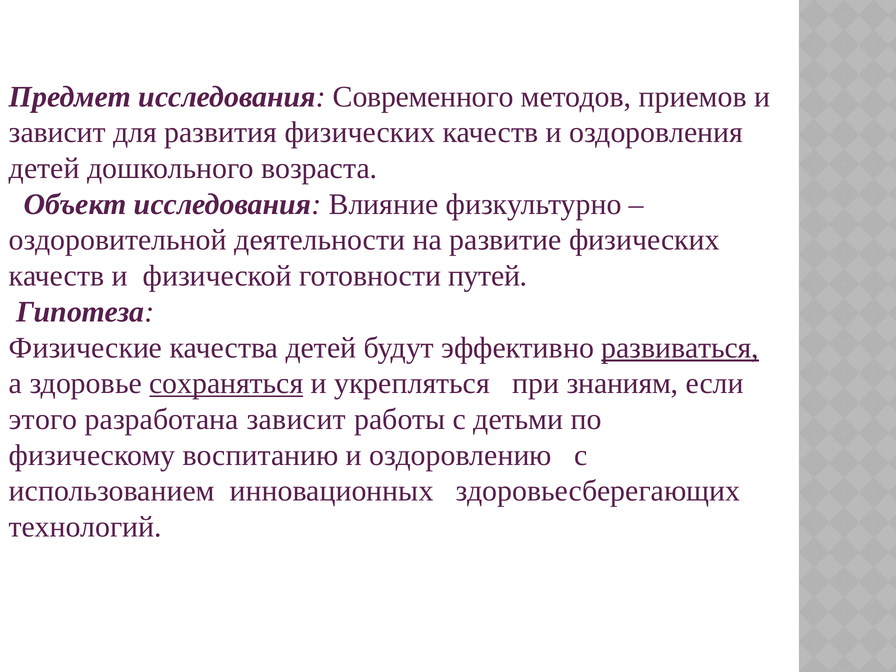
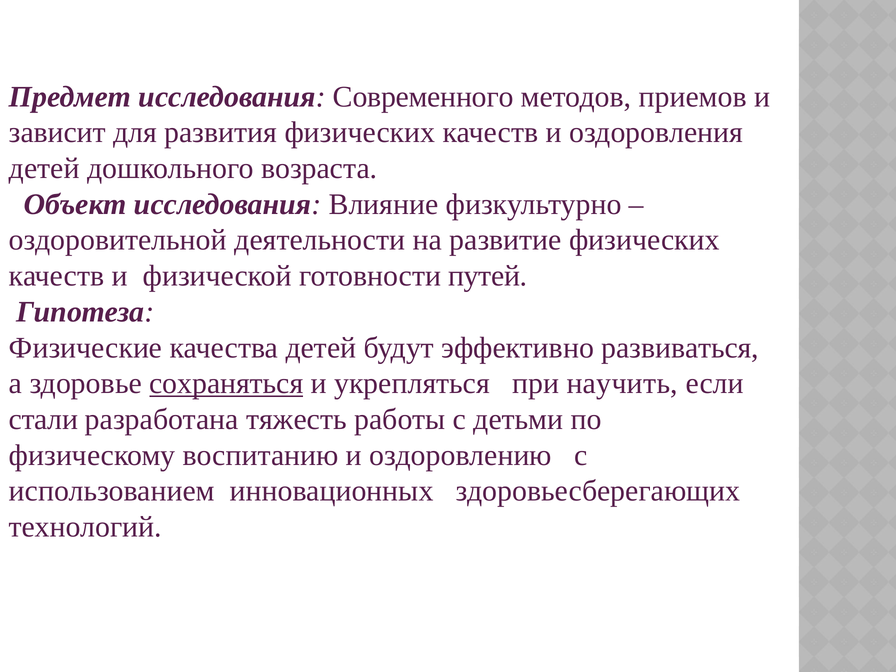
развиваться underline: present -> none (680, 348)
знаниям: знаниям -> научить (622, 383)
этого: этого -> стали (43, 419)
разработана зависит: зависит -> тяжесть (296, 419)
